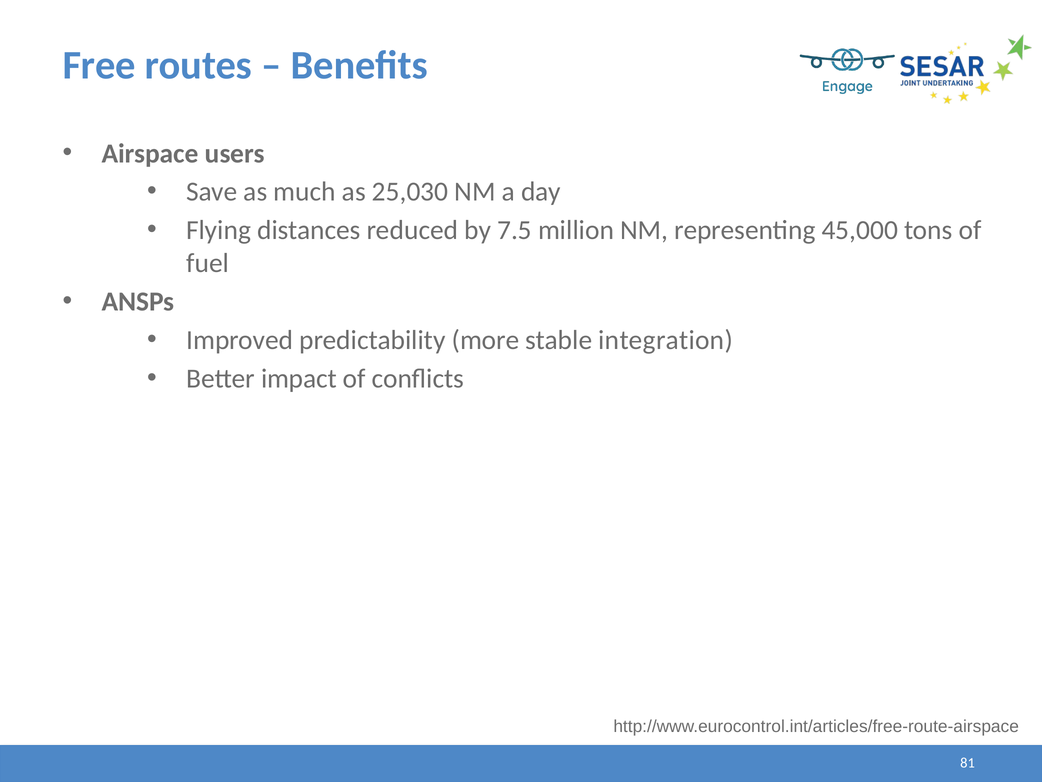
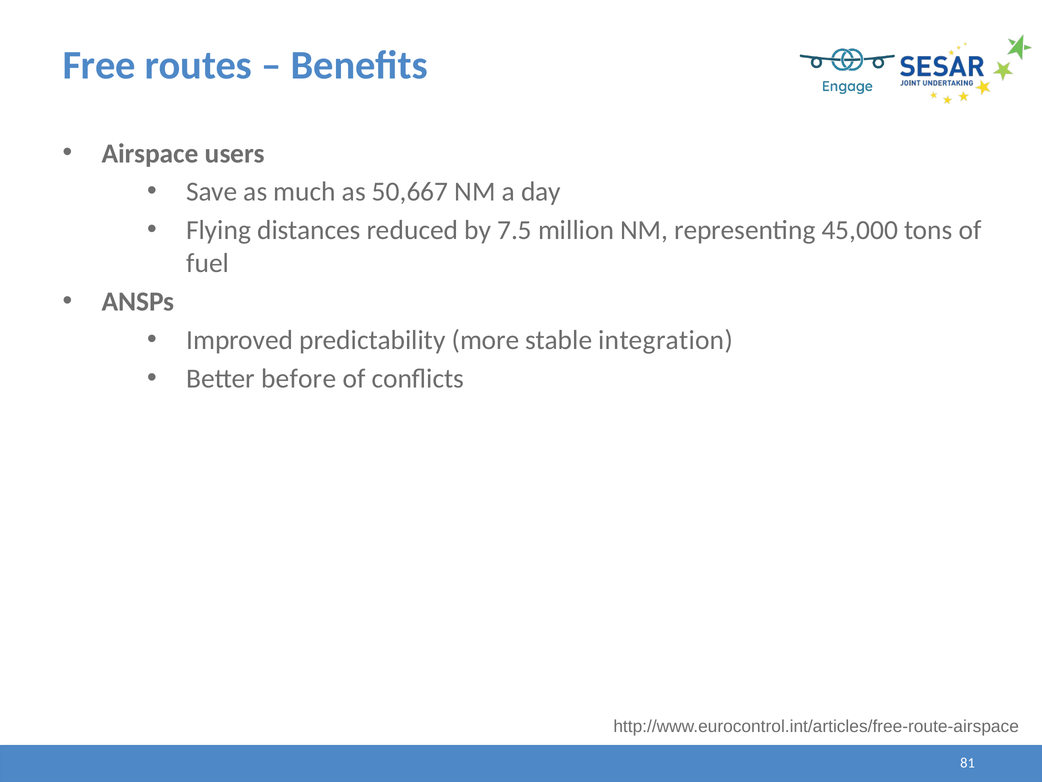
25,030: 25,030 -> 50,667 (410, 192)
impact: impact -> before (299, 378)
